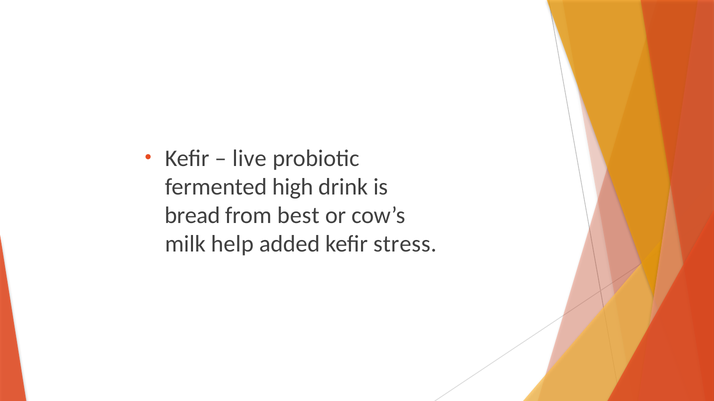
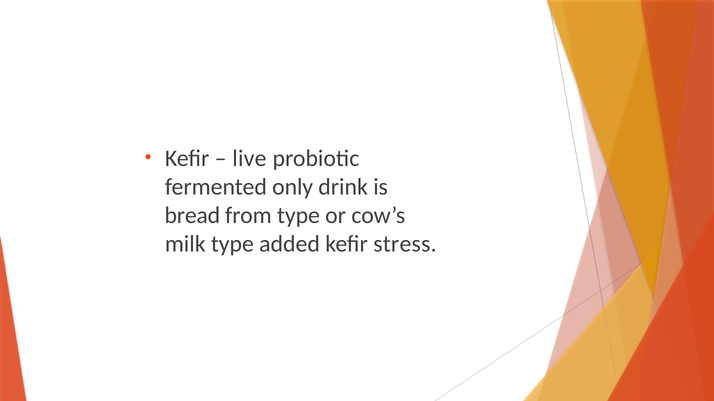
high: high -> only (293, 187)
from best: best -> type (299, 216)
milk help: help -> type (232, 244)
